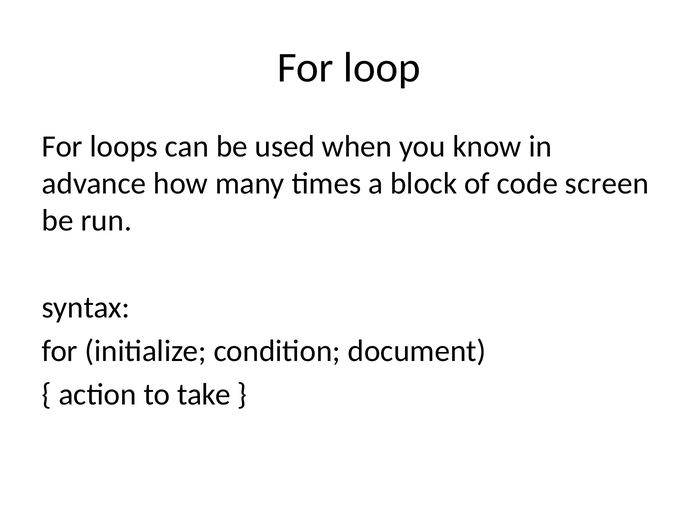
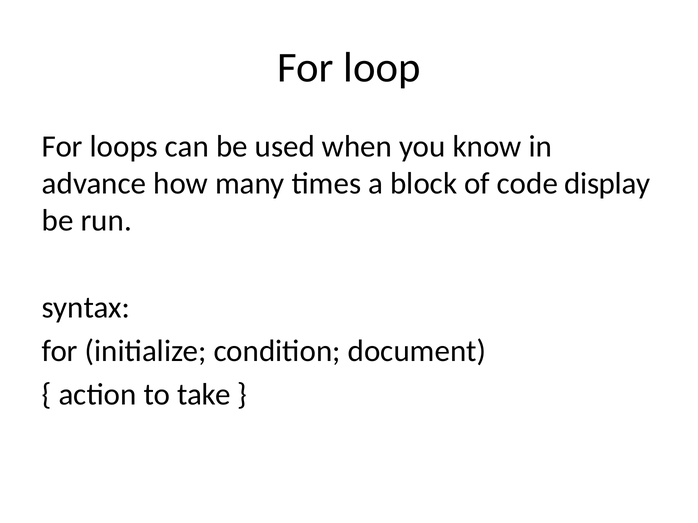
screen: screen -> display (607, 184)
